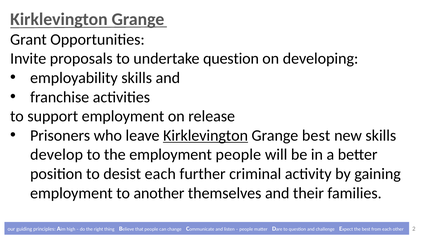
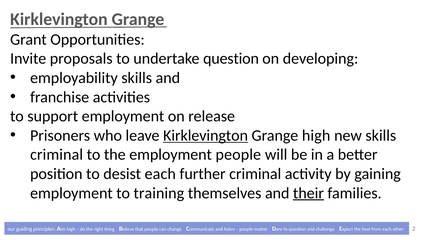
Grange best: best -> high (316, 135)
develop: develop -> criminal (57, 154)
another: another -> training (159, 193)
their underline: none -> present (308, 193)
